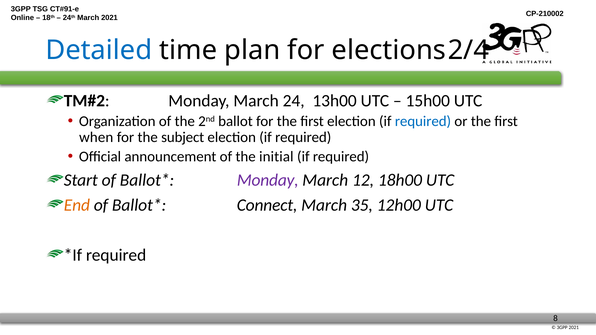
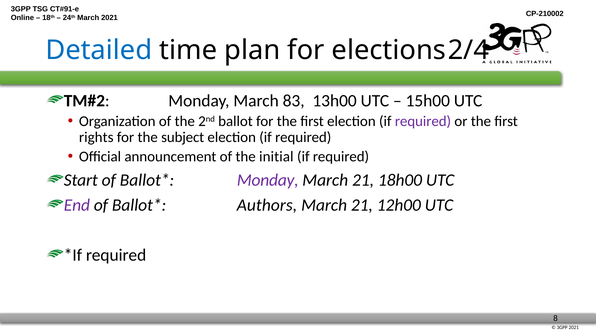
24: 24 -> 83 (294, 101)
required colour: blue -> purple (423, 121)
when: when -> rights (96, 137)
12: 12 -> 21 (363, 180)
End colour: orange -> purple (77, 205)
Connect: Connect -> Authors (267, 205)
35: 35 -> 21 (362, 205)
